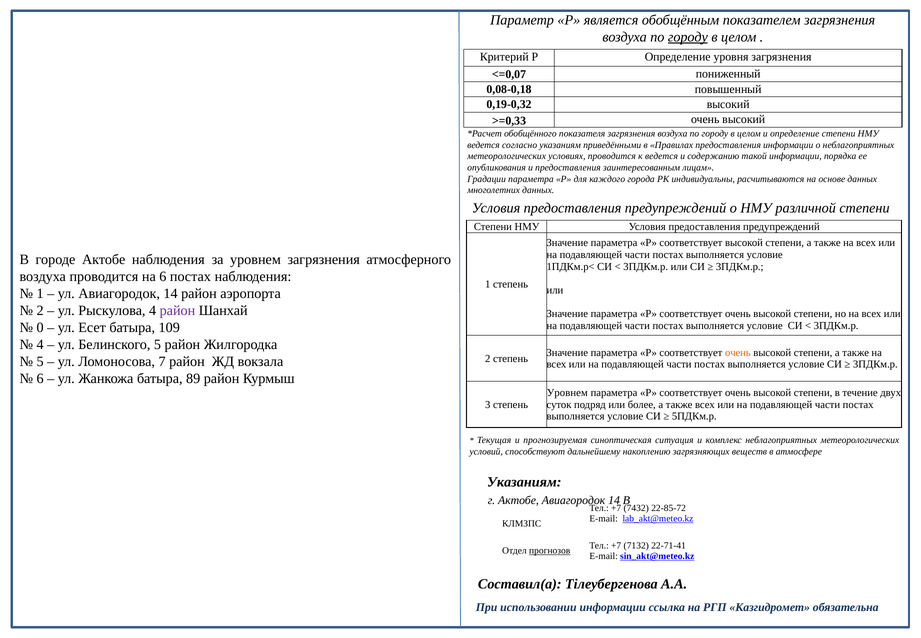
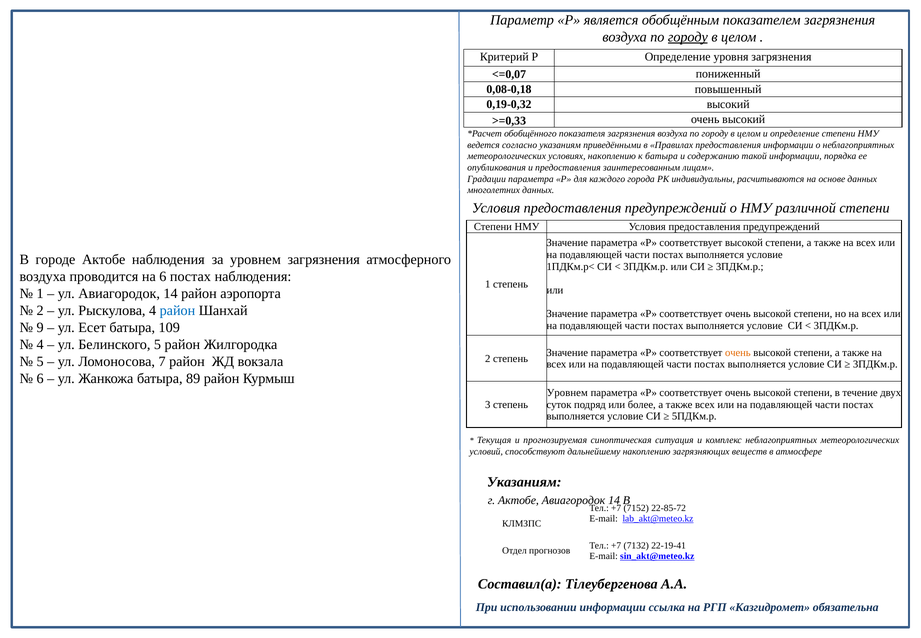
условиях проводится: проводится -> накоплению (612, 156)
к ведется: ведется -> батыра (661, 156)
район colour: purple -> blue (177, 310)
0: 0 -> 9 (40, 327)
7432: 7432 -> 7152 (636, 508)
22-71-41: 22-71-41 -> 22-19-41 (669, 545)
прогнозов underline: present -> none (550, 550)
